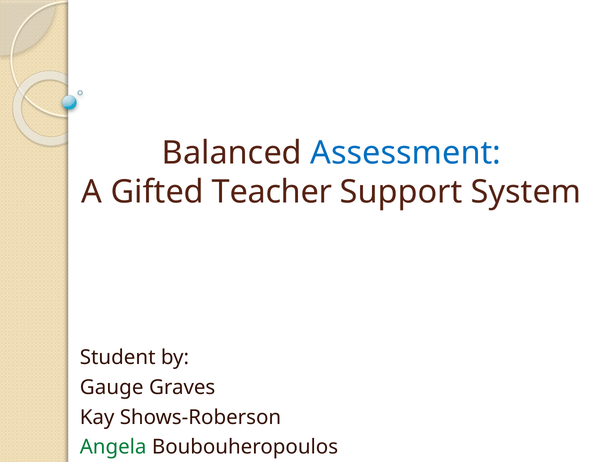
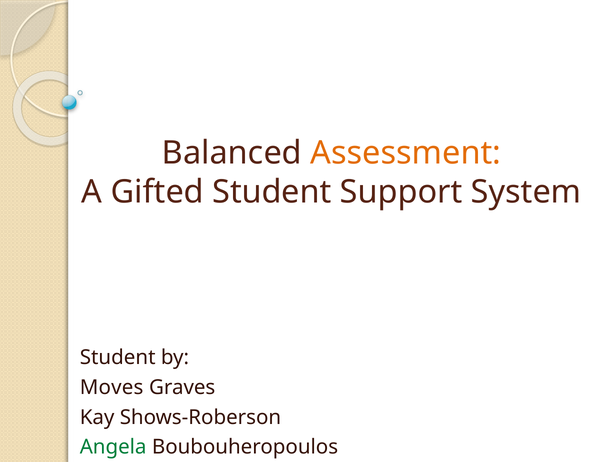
Assessment colour: blue -> orange (406, 153)
Gifted Teacher: Teacher -> Student (272, 192)
Gauge: Gauge -> Moves (112, 387)
